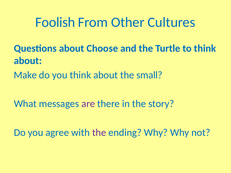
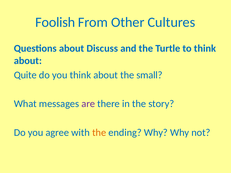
Choose: Choose -> Discuss (102, 48)
Make: Make -> Quite (25, 75)
the colour: purple -> orange (99, 133)
